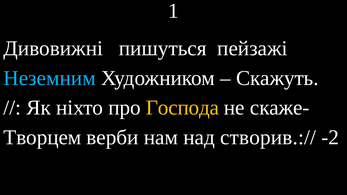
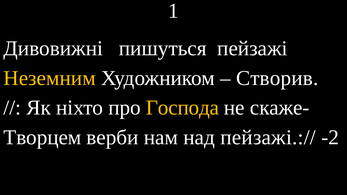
Неземним colour: light blue -> yellow (50, 78)
Скажуть: Скажуть -> Створив (277, 78)
створив.://: створив.:// -> пейзажі.:// (268, 137)
